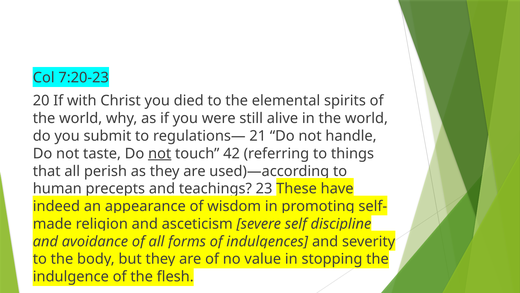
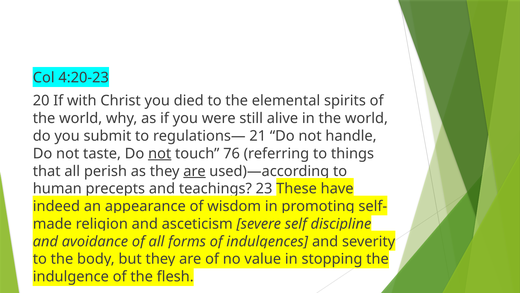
7:20-23: 7:20-23 -> 4:20-23 (84, 78)
42: 42 -> 76 (232, 153)
are underline: none -> present (194, 171)
